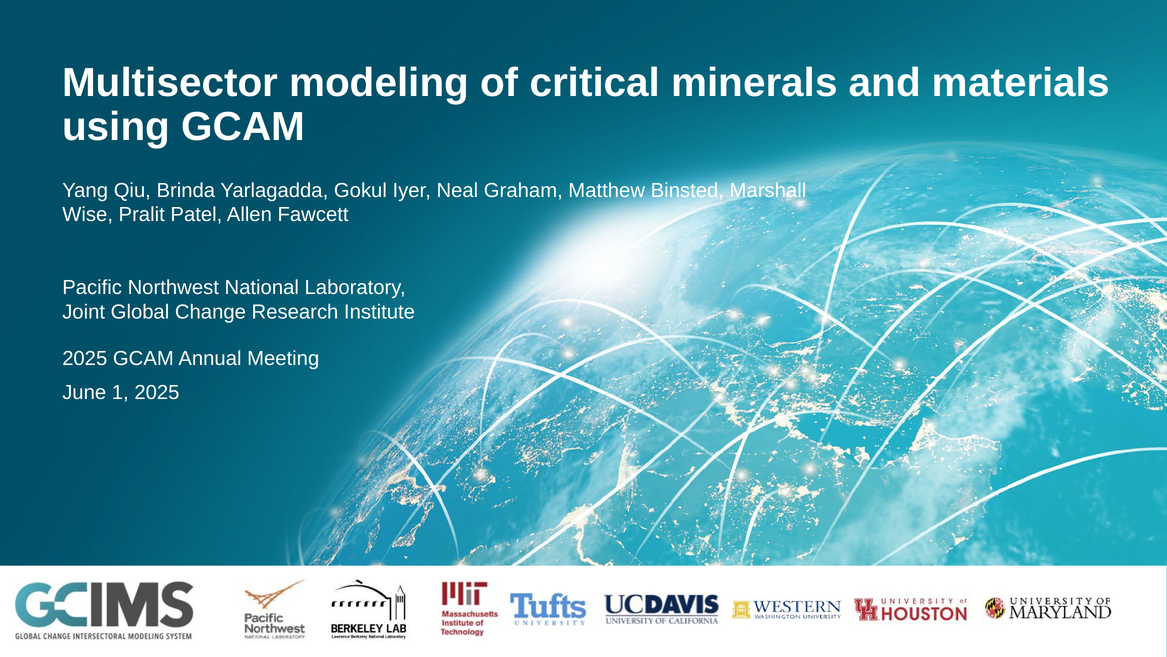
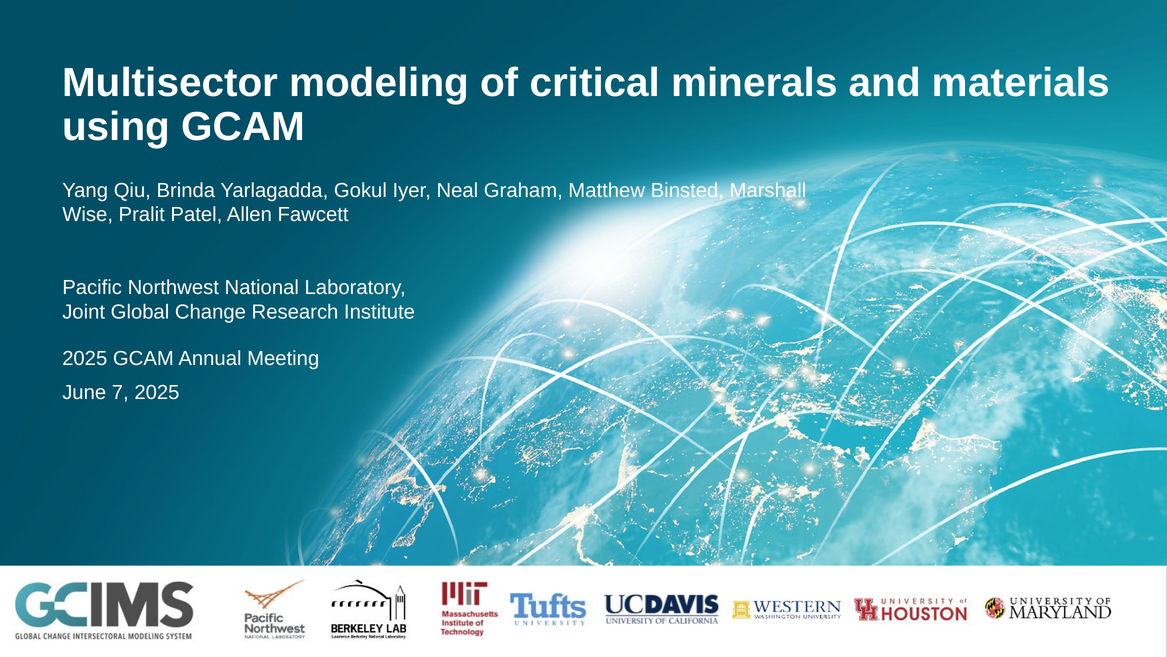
1: 1 -> 7 (120, 392)
